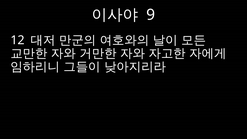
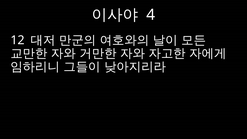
9: 9 -> 4 (151, 15)
